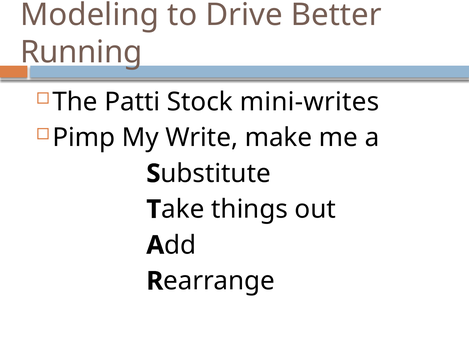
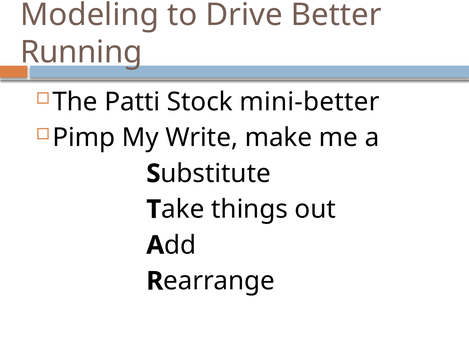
mini-writes: mini-writes -> mini-better (310, 102)
